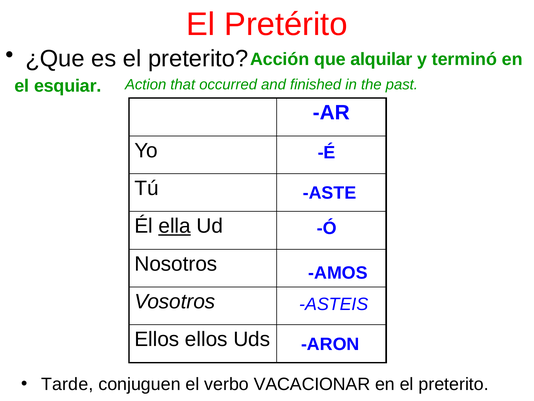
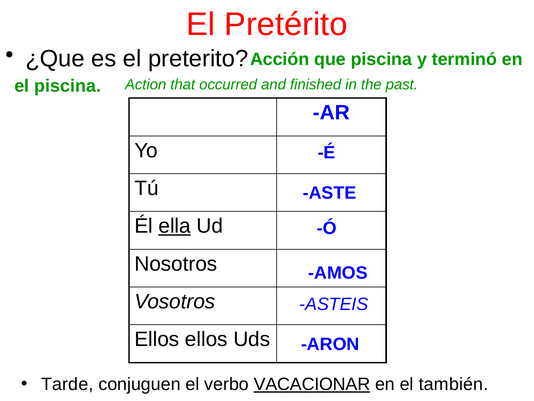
que alquilar: alquilar -> piscina (381, 59)
el esquiar: esquiar -> piscina (68, 86)
VACACIONAR underline: none -> present (312, 384)
en el preterito: preterito -> también (454, 384)
